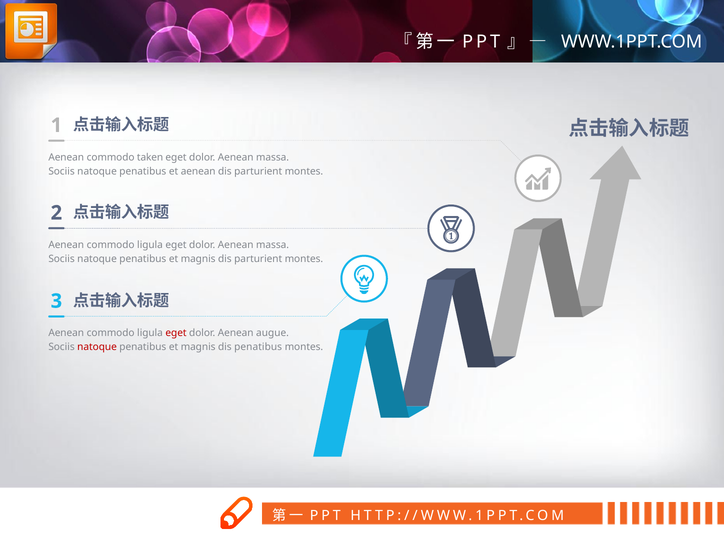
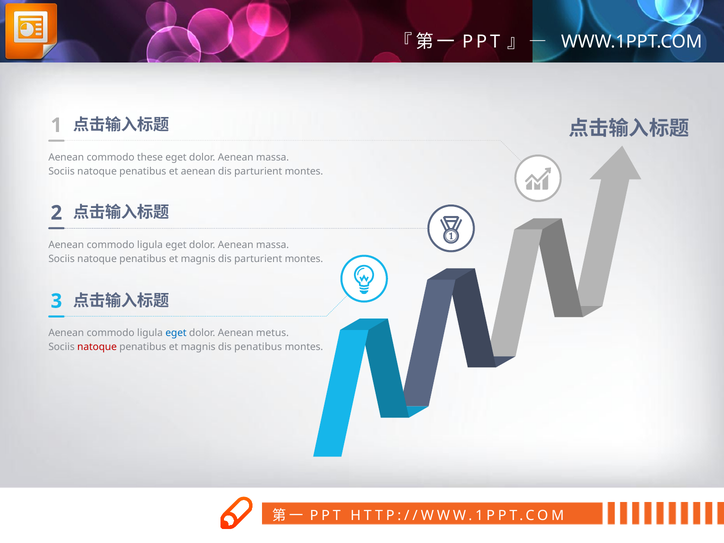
taken: taken -> these (150, 157)
eget colour: red -> blue (176, 333)
augue: augue -> metus (272, 333)
